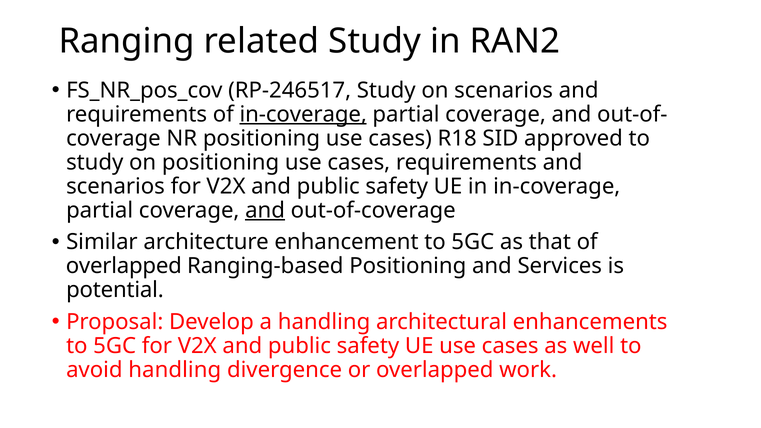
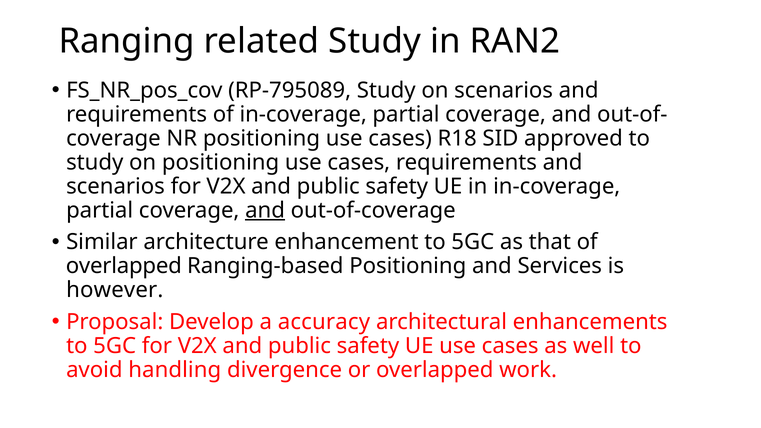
RP-246517: RP-246517 -> RP-795089 (290, 90)
in-coverage underline: present -> none (303, 114)
potential: potential -> however (115, 290)
a handling: handling -> accuracy (324, 322)
